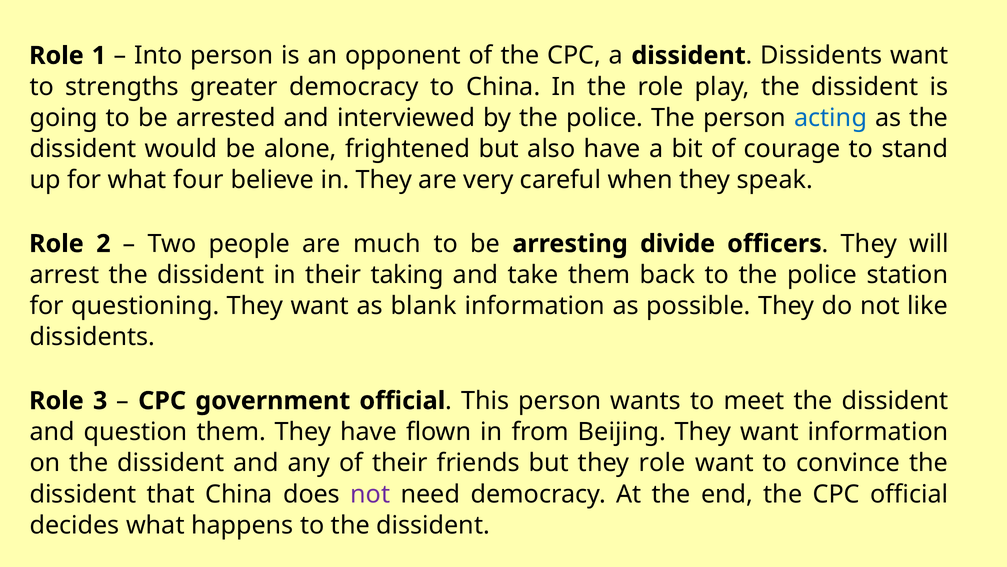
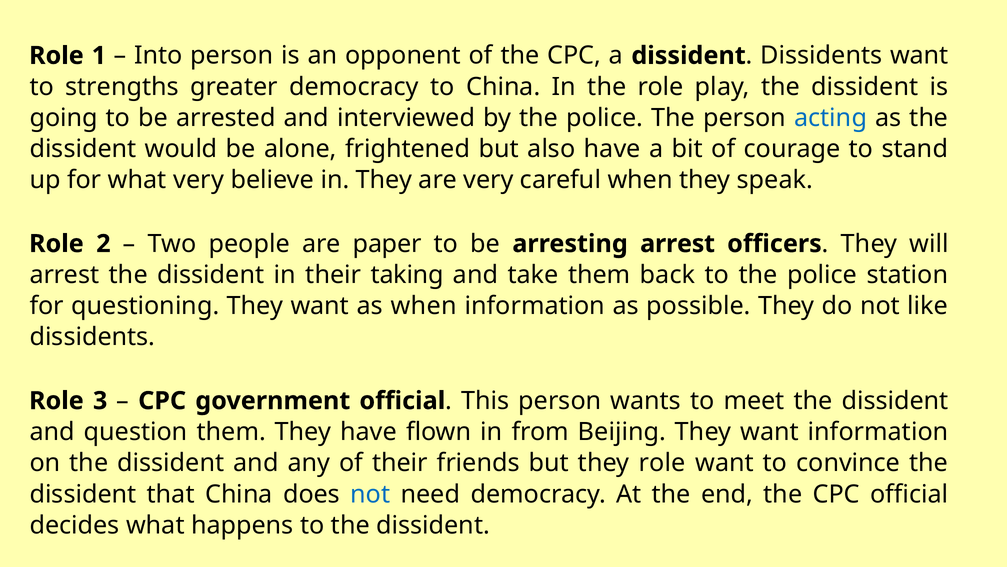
what four: four -> very (198, 180)
much: much -> paper (387, 244)
arresting divide: divide -> arrest (678, 244)
as blank: blank -> when (424, 306)
not colour: purple -> blue (370, 494)
